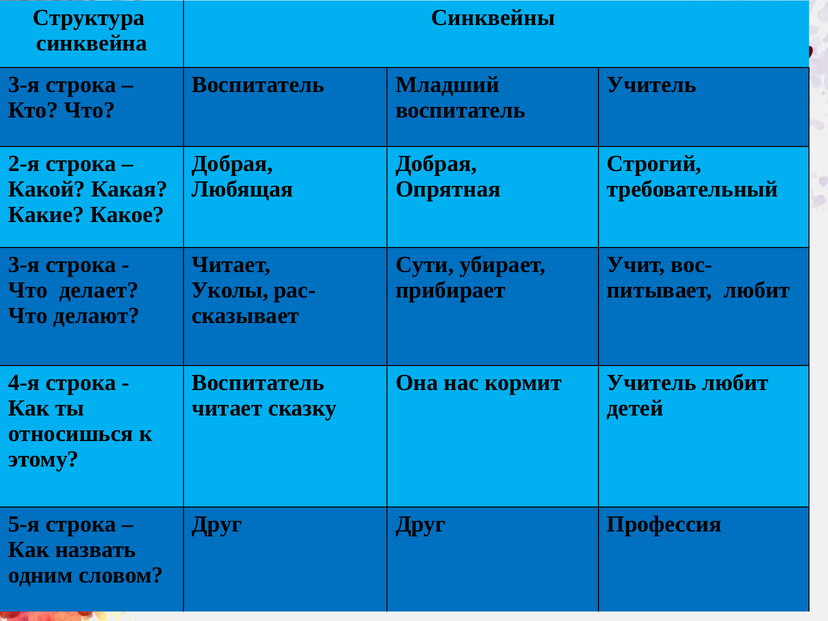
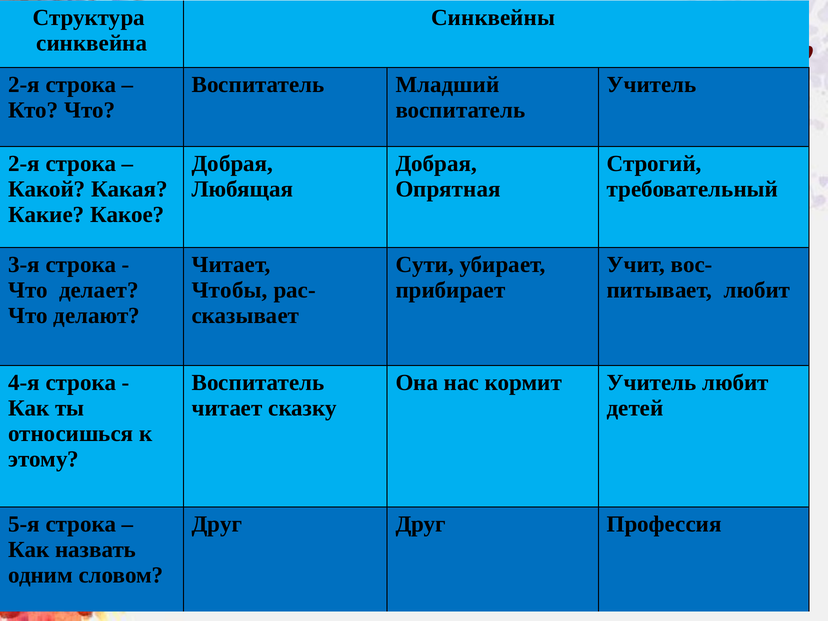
3-я: 3-я -> 2-я (24, 85)
Уколы: Уколы -> Чтобы (230, 290)
